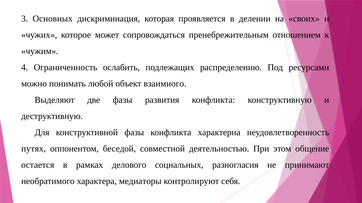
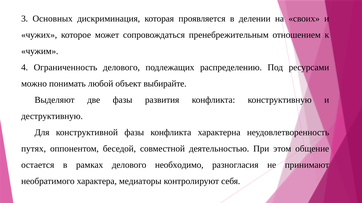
Ограниченность ослабить: ослабить -> делового (121, 68)
взаимного: взаимного -> выбирайте (165, 84)
социальных: социальных -> необходимо (179, 165)
